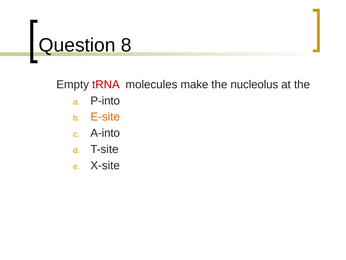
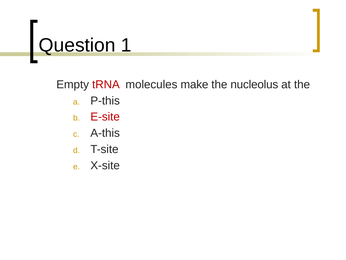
8: 8 -> 1 (126, 45)
P-into: P-into -> P-this (105, 101)
E-site colour: orange -> red (105, 117)
A-into: A-into -> A-this (105, 133)
